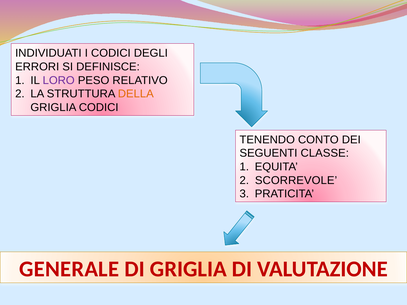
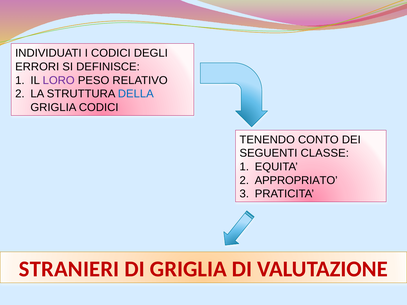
DELLA colour: orange -> blue (136, 94)
SCORREVOLE: SCORREVOLE -> APPROPRIATO (296, 180)
GENERALE: GENERALE -> STRANIERI (69, 269)
